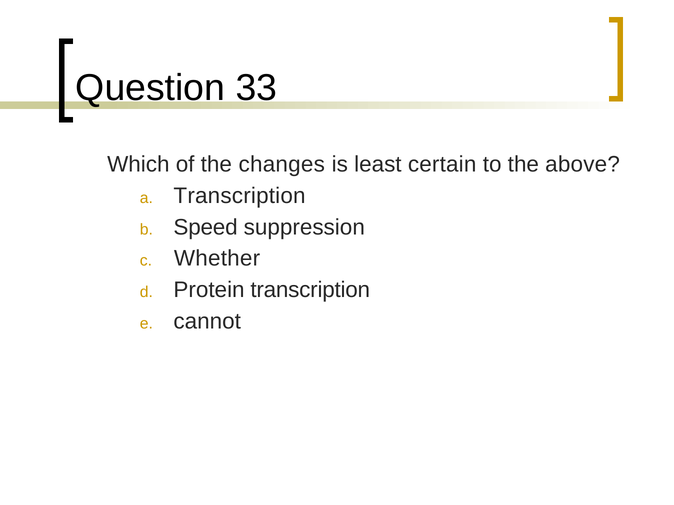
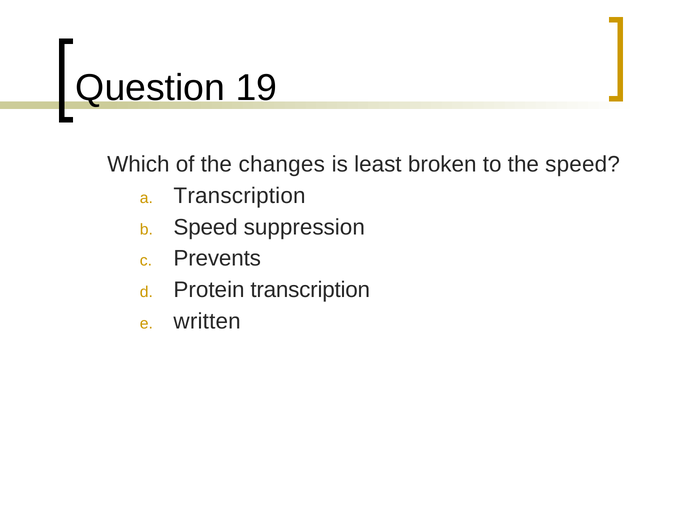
33: 33 -> 19 (256, 88)
certain: certain -> broken (442, 164)
the above: above -> speed (583, 164)
Whether: Whether -> Prevents (217, 259)
cannot: cannot -> written (207, 322)
